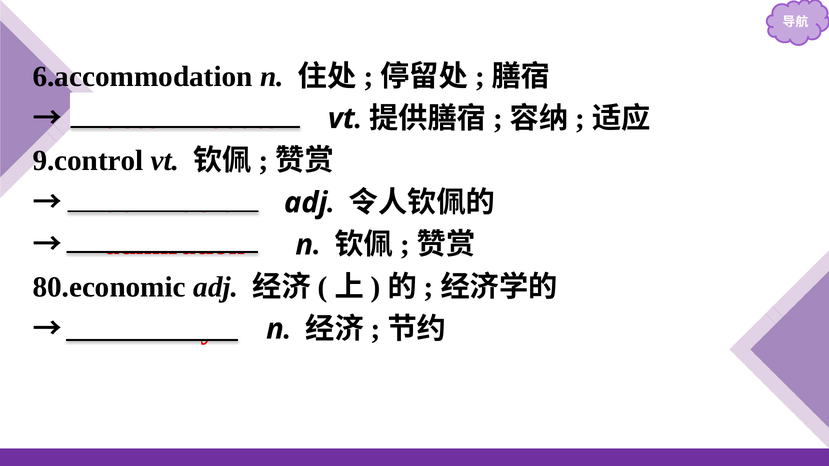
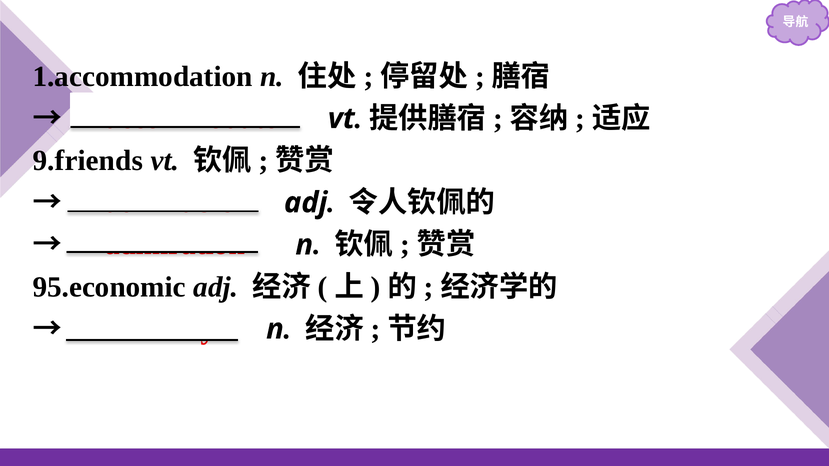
6.accommodation: 6.accommodation -> 1.accommodation (143, 76)
9.control: 9.control -> 9.friends (88, 161)
80.economic: 80.economic -> 95.economic (109, 287)
